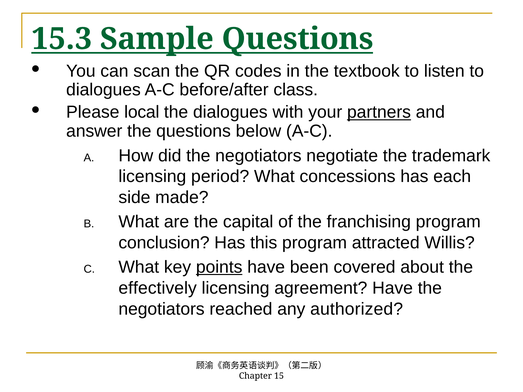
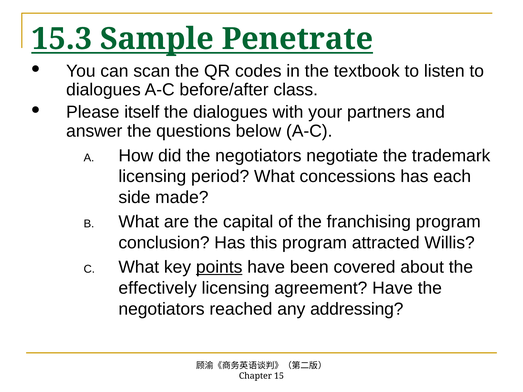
Sample Questions: Questions -> Penetrate (297, 39)
local: local -> itself (142, 112)
partners underline: present -> none (379, 112)
authorized: authorized -> addressing (357, 309)
